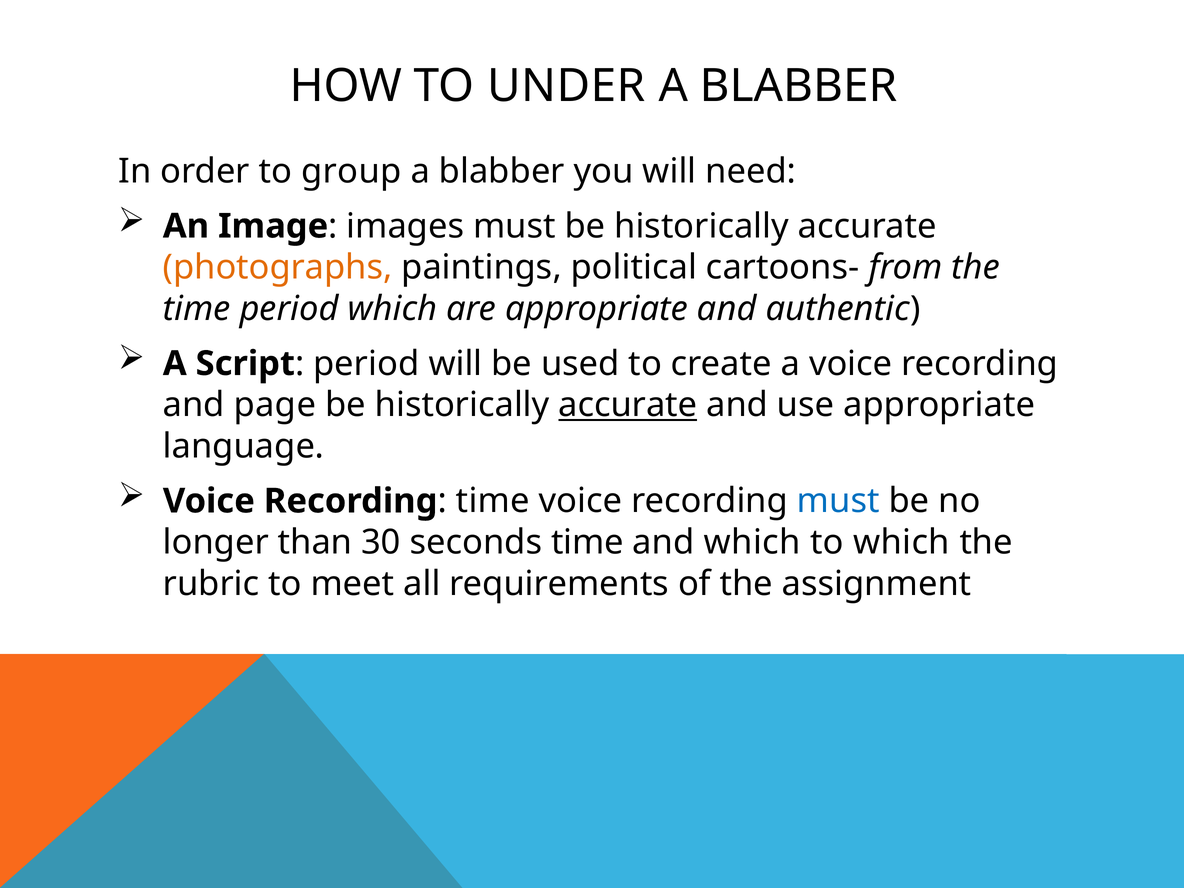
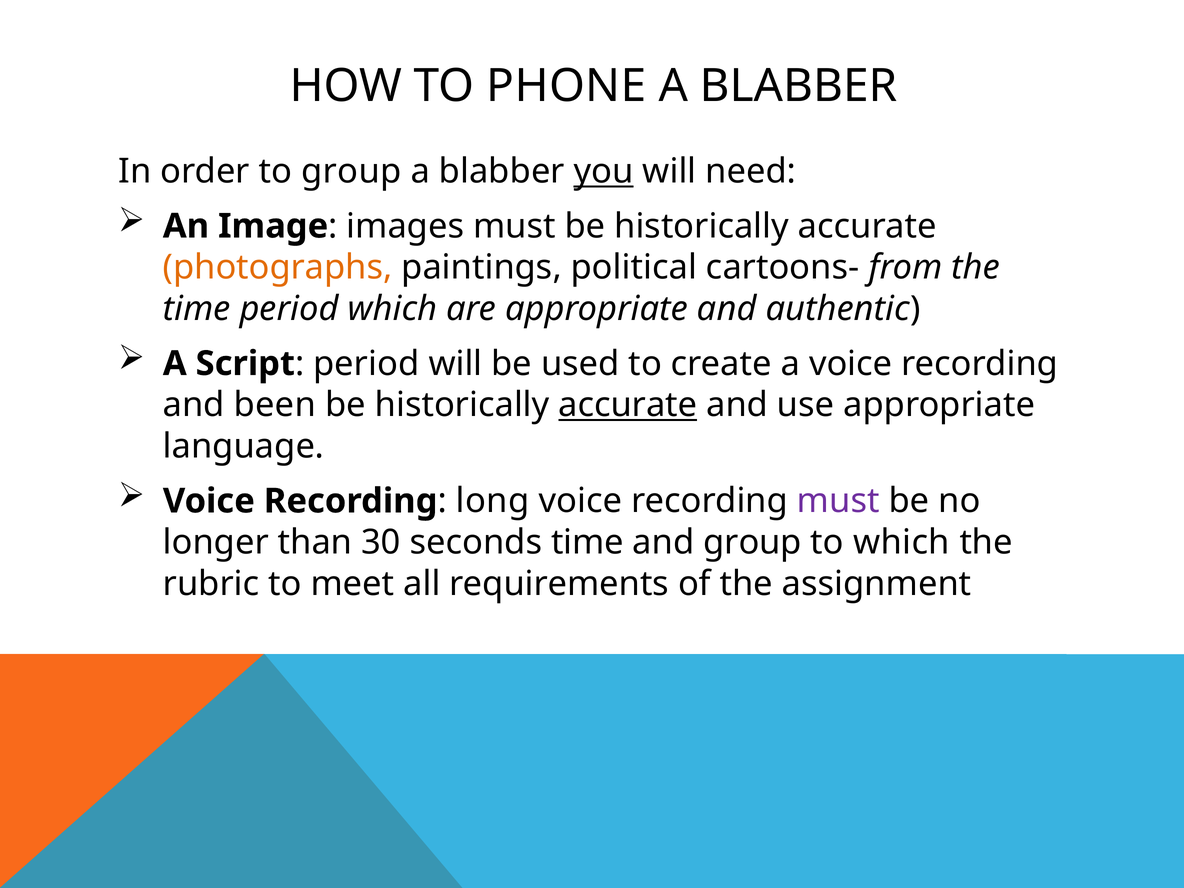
UNDER: UNDER -> PHONE (566, 86)
you underline: none -> present (604, 172)
page: page -> been (275, 405)
time: time -> long (493, 501)
must colour: blue -> purple (838, 501)
and which: which -> group (753, 543)
